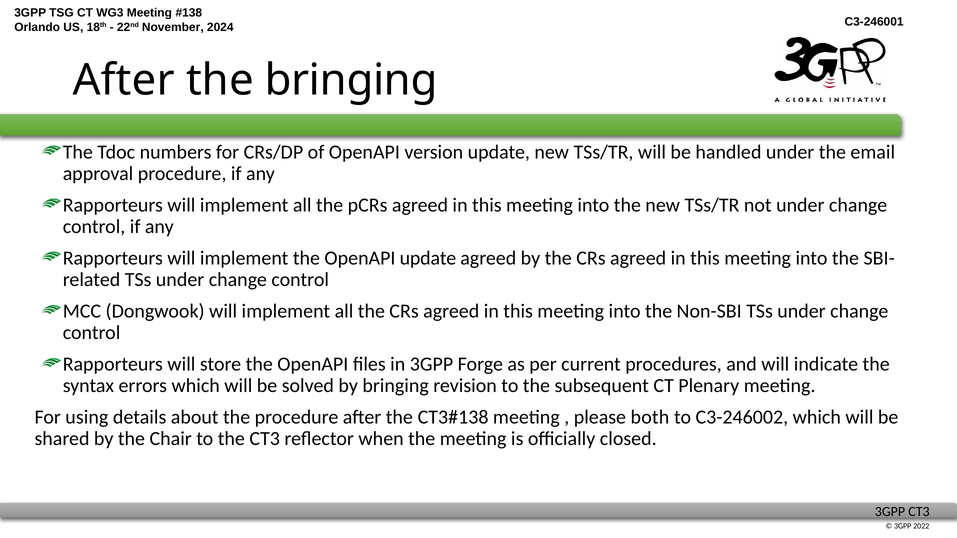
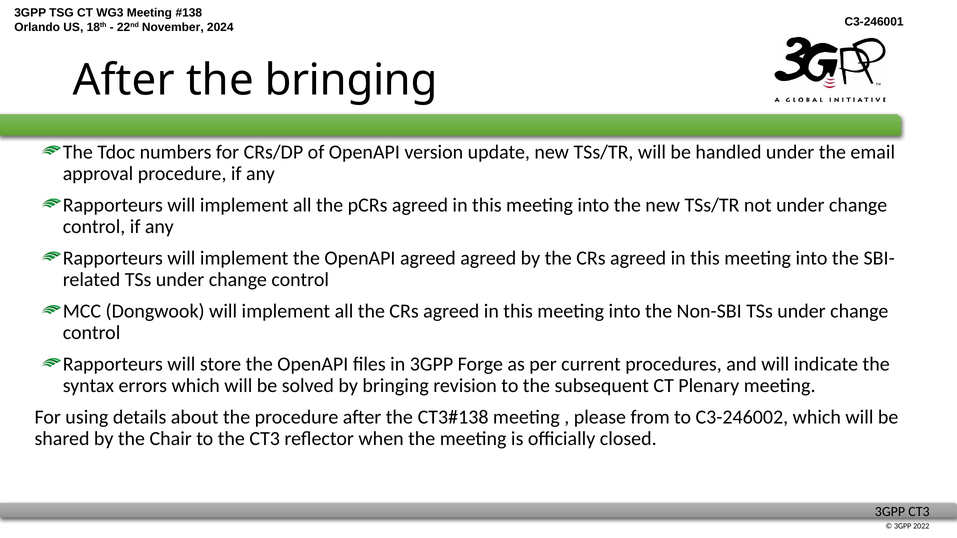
OpenAPI update: update -> agreed (428, 258)
both: both -> from (650, 417)
